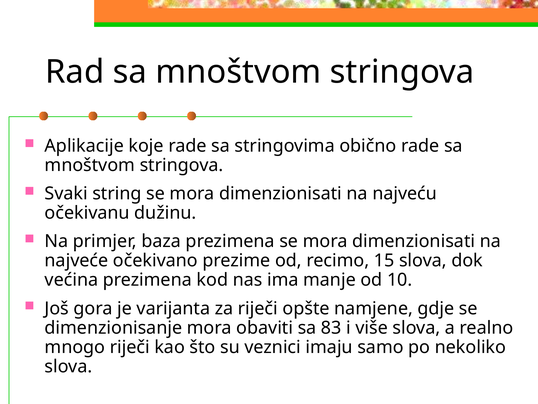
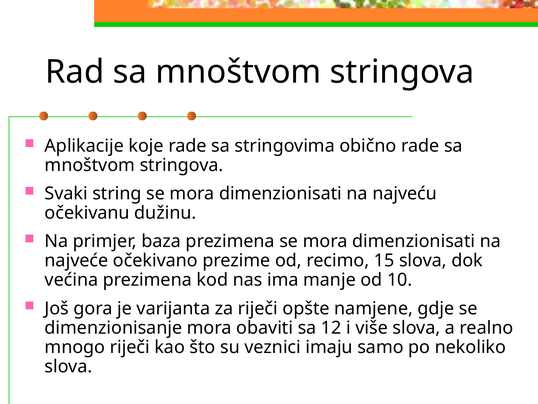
83: 83 -> 12 (331, 327)
